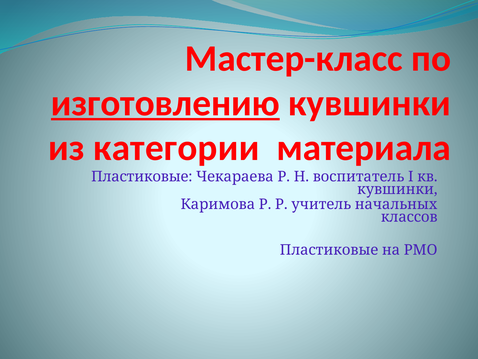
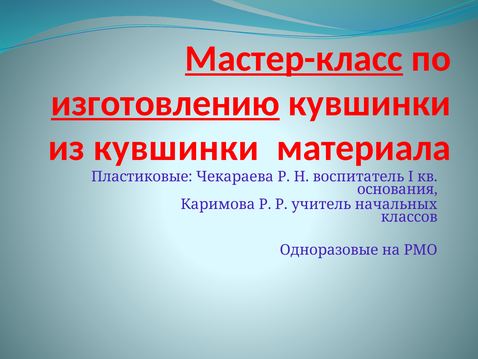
Мастер-класс underline: none -> present (294, 58)
из категории: категории -> кувшинки (176, 148)
кувшинки: кувшинки -> основания (397, 189)
Пластиковые: Пластиковые -> Одноразовые (329, 250)
